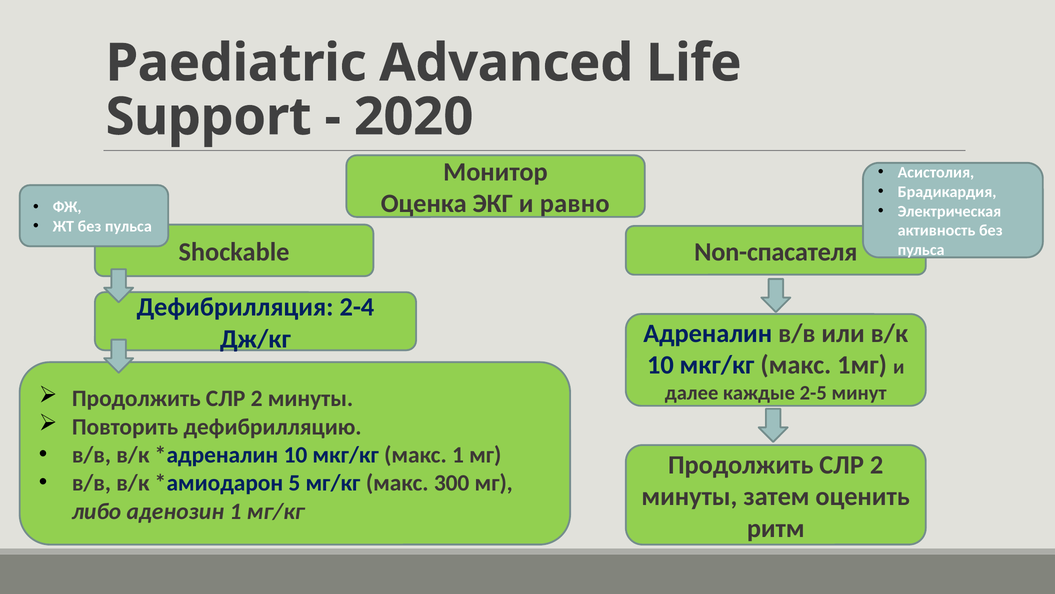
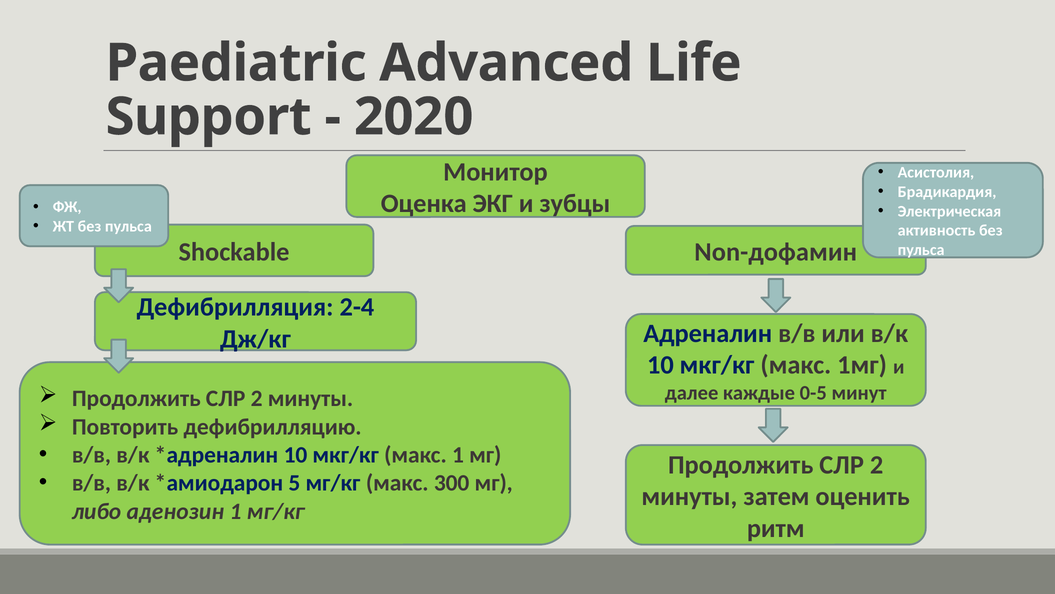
равно: равно -> зубцы (575, 204)
Non-спасателя: Non-спасателя -> Non-дофамин (776, 252)
2-5: 2-5 -> 0-5 (813, 393)
